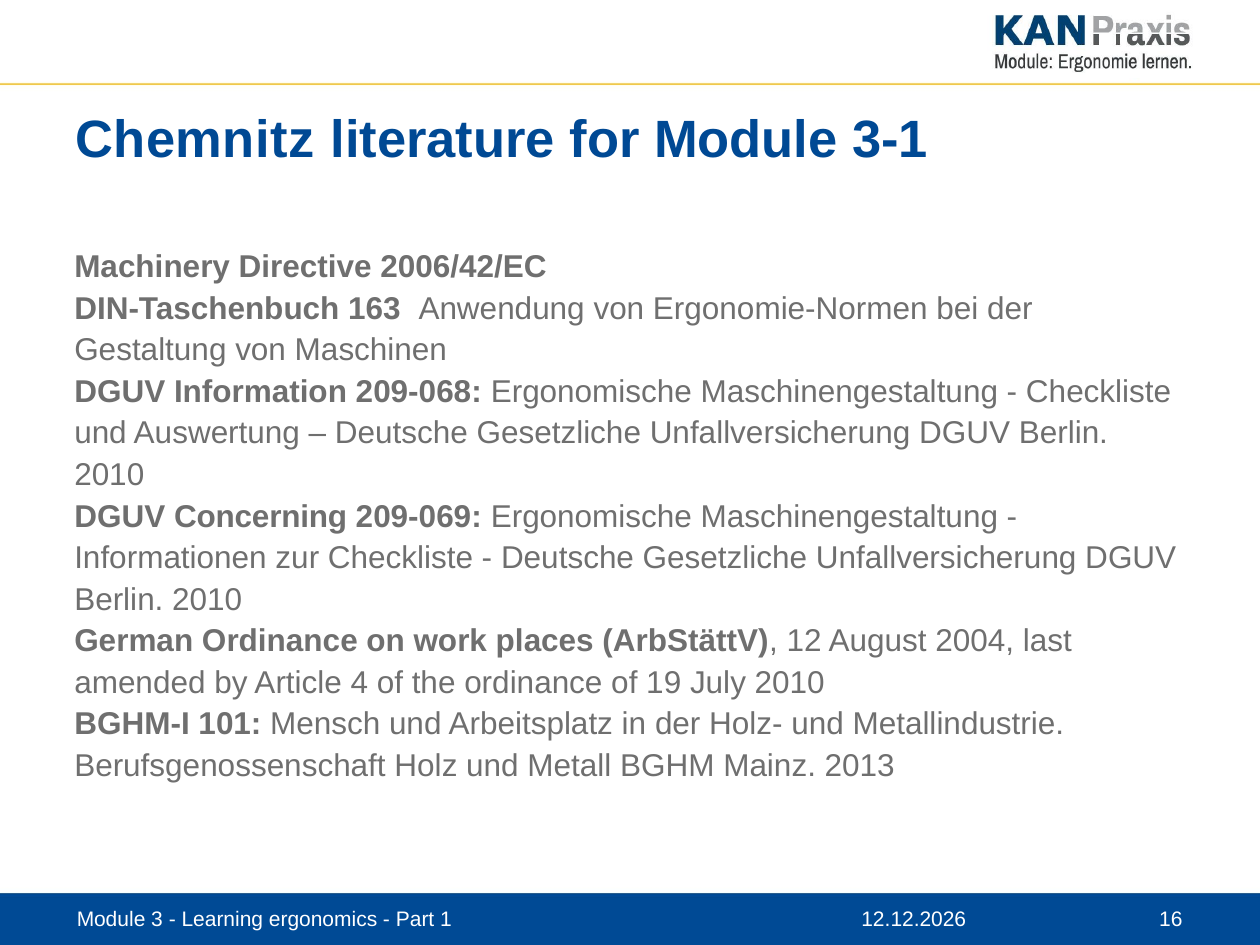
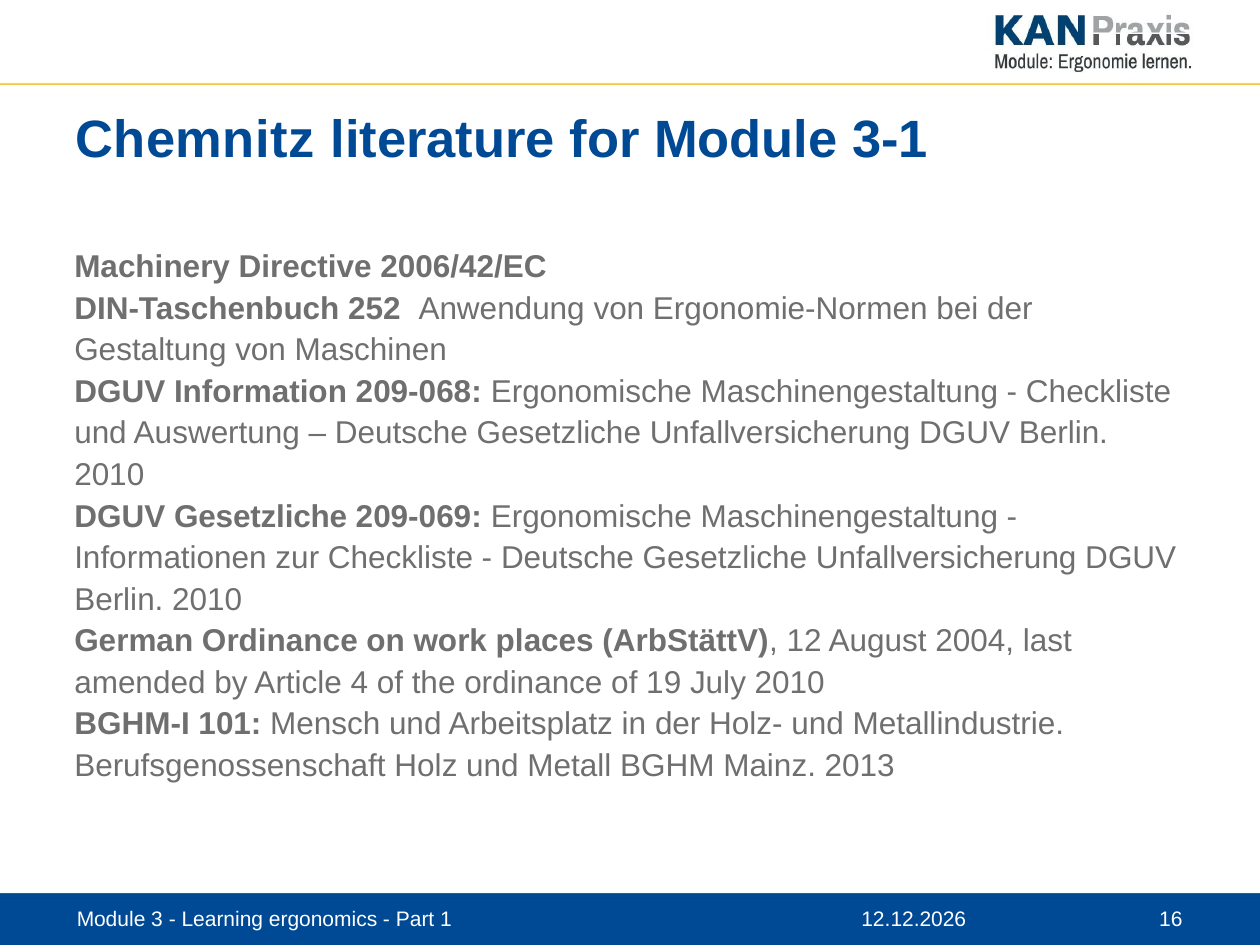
163: 163 -> 252 (374, 309)
DGUV Concerning: Concerning -> Gesetzliche (261, 517)
